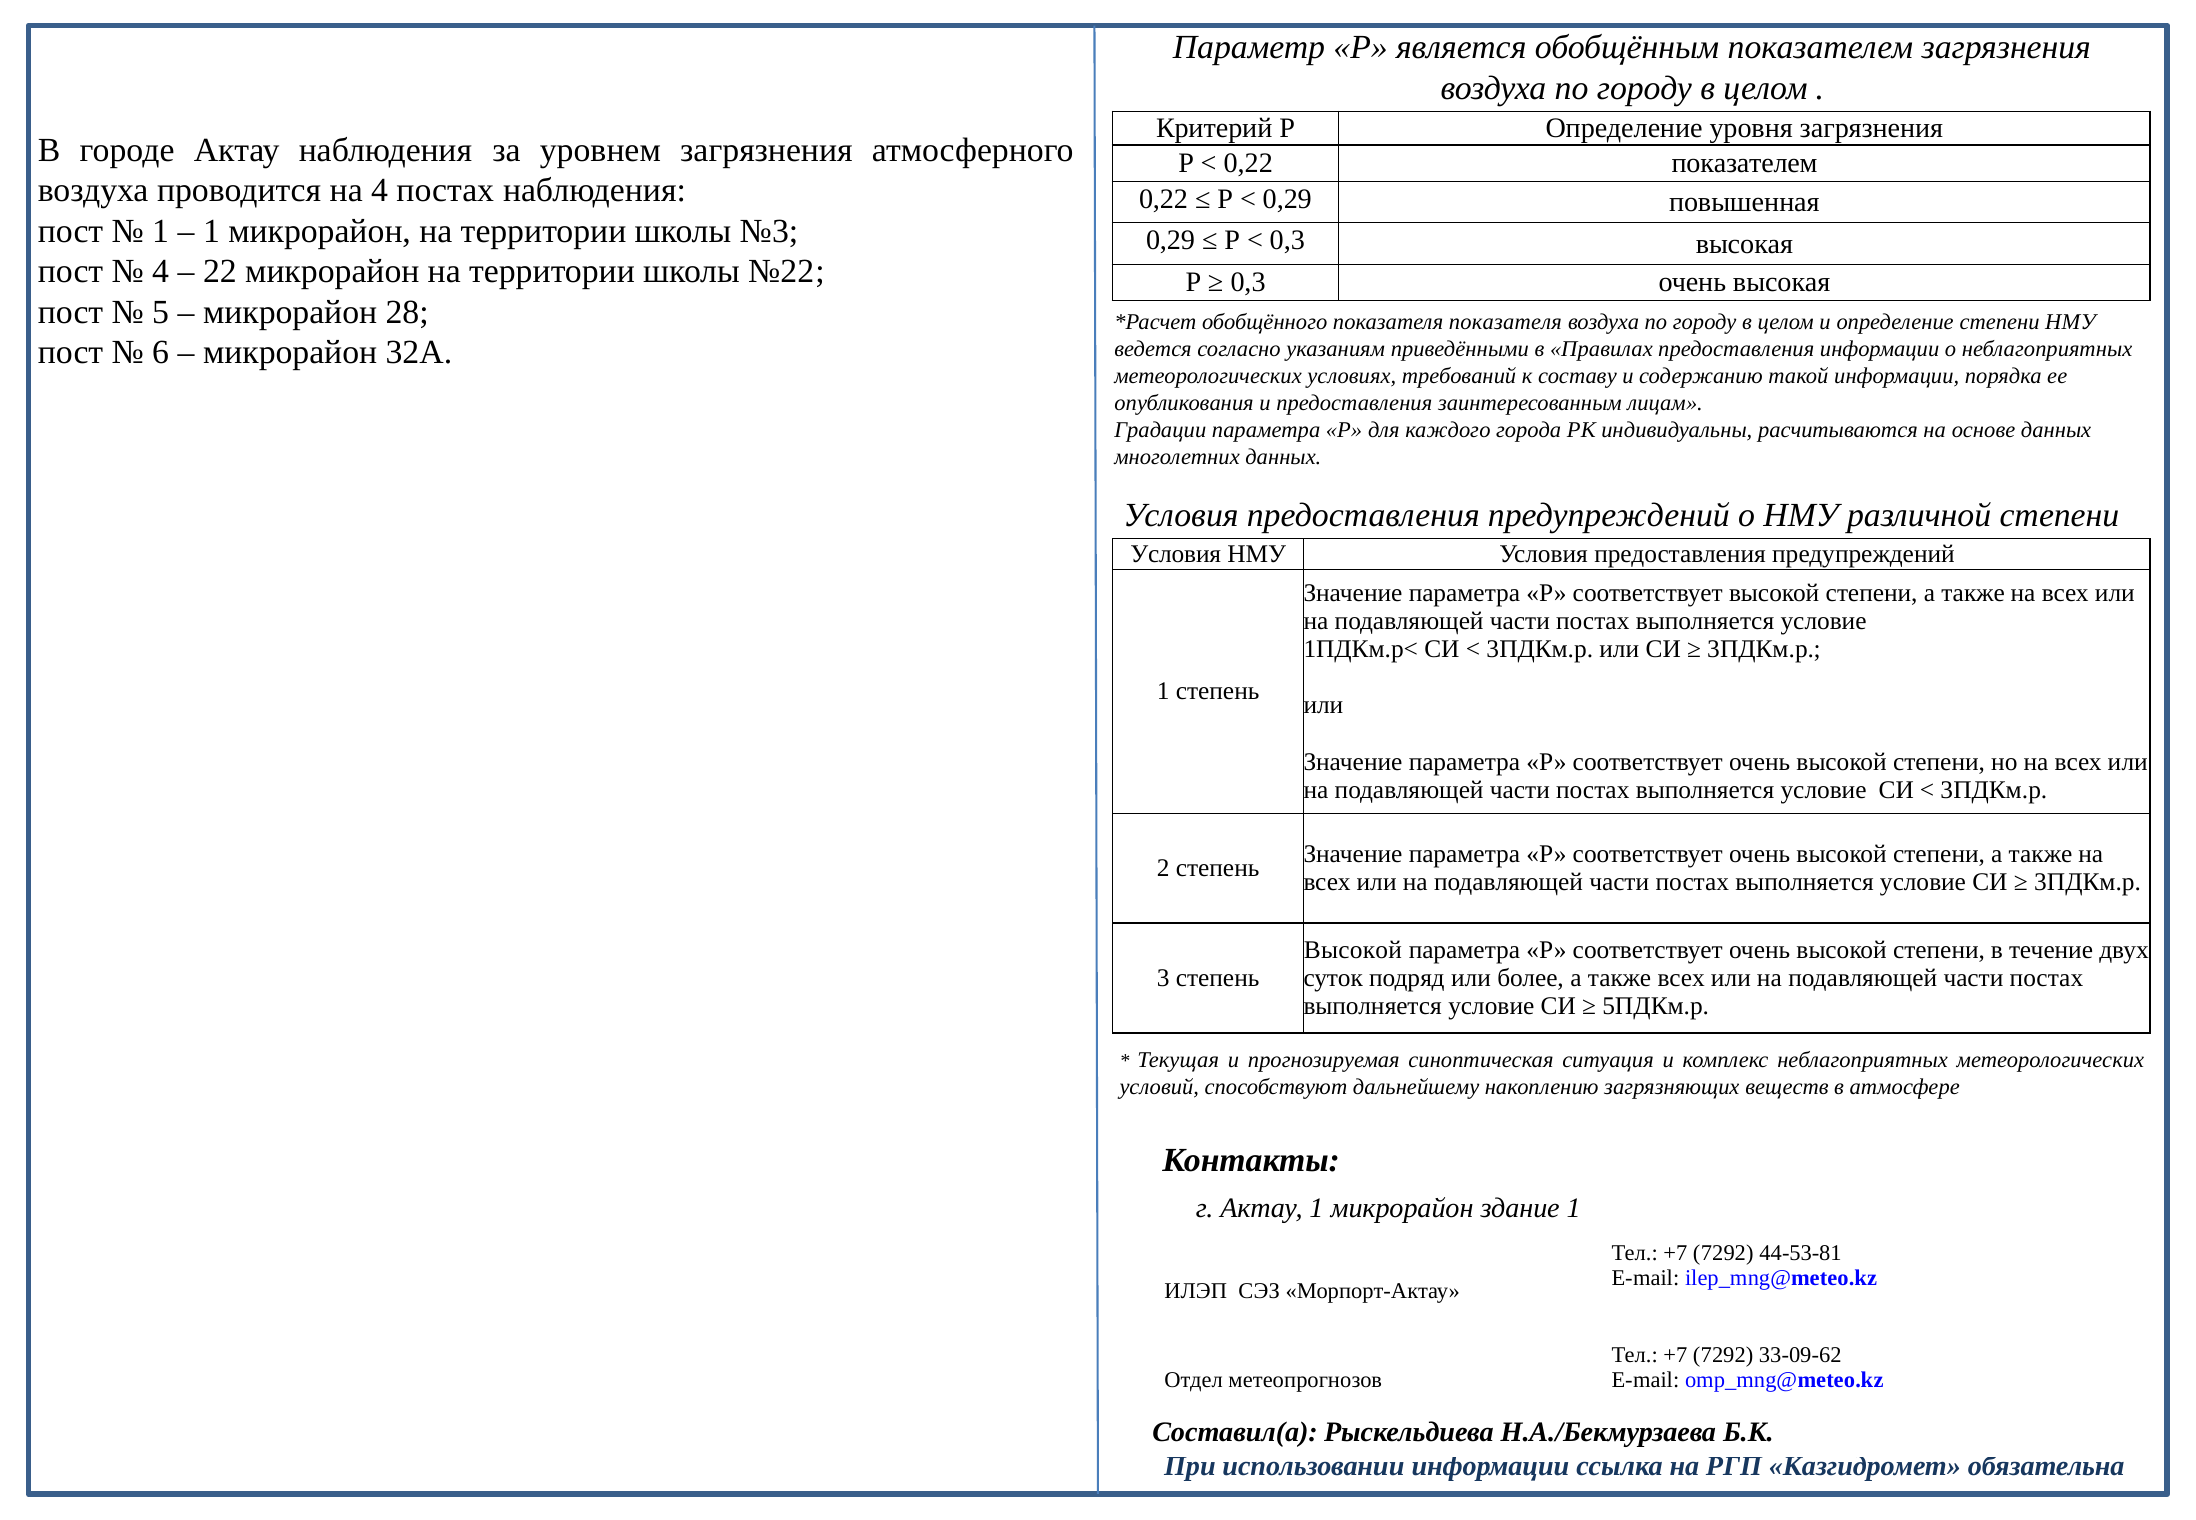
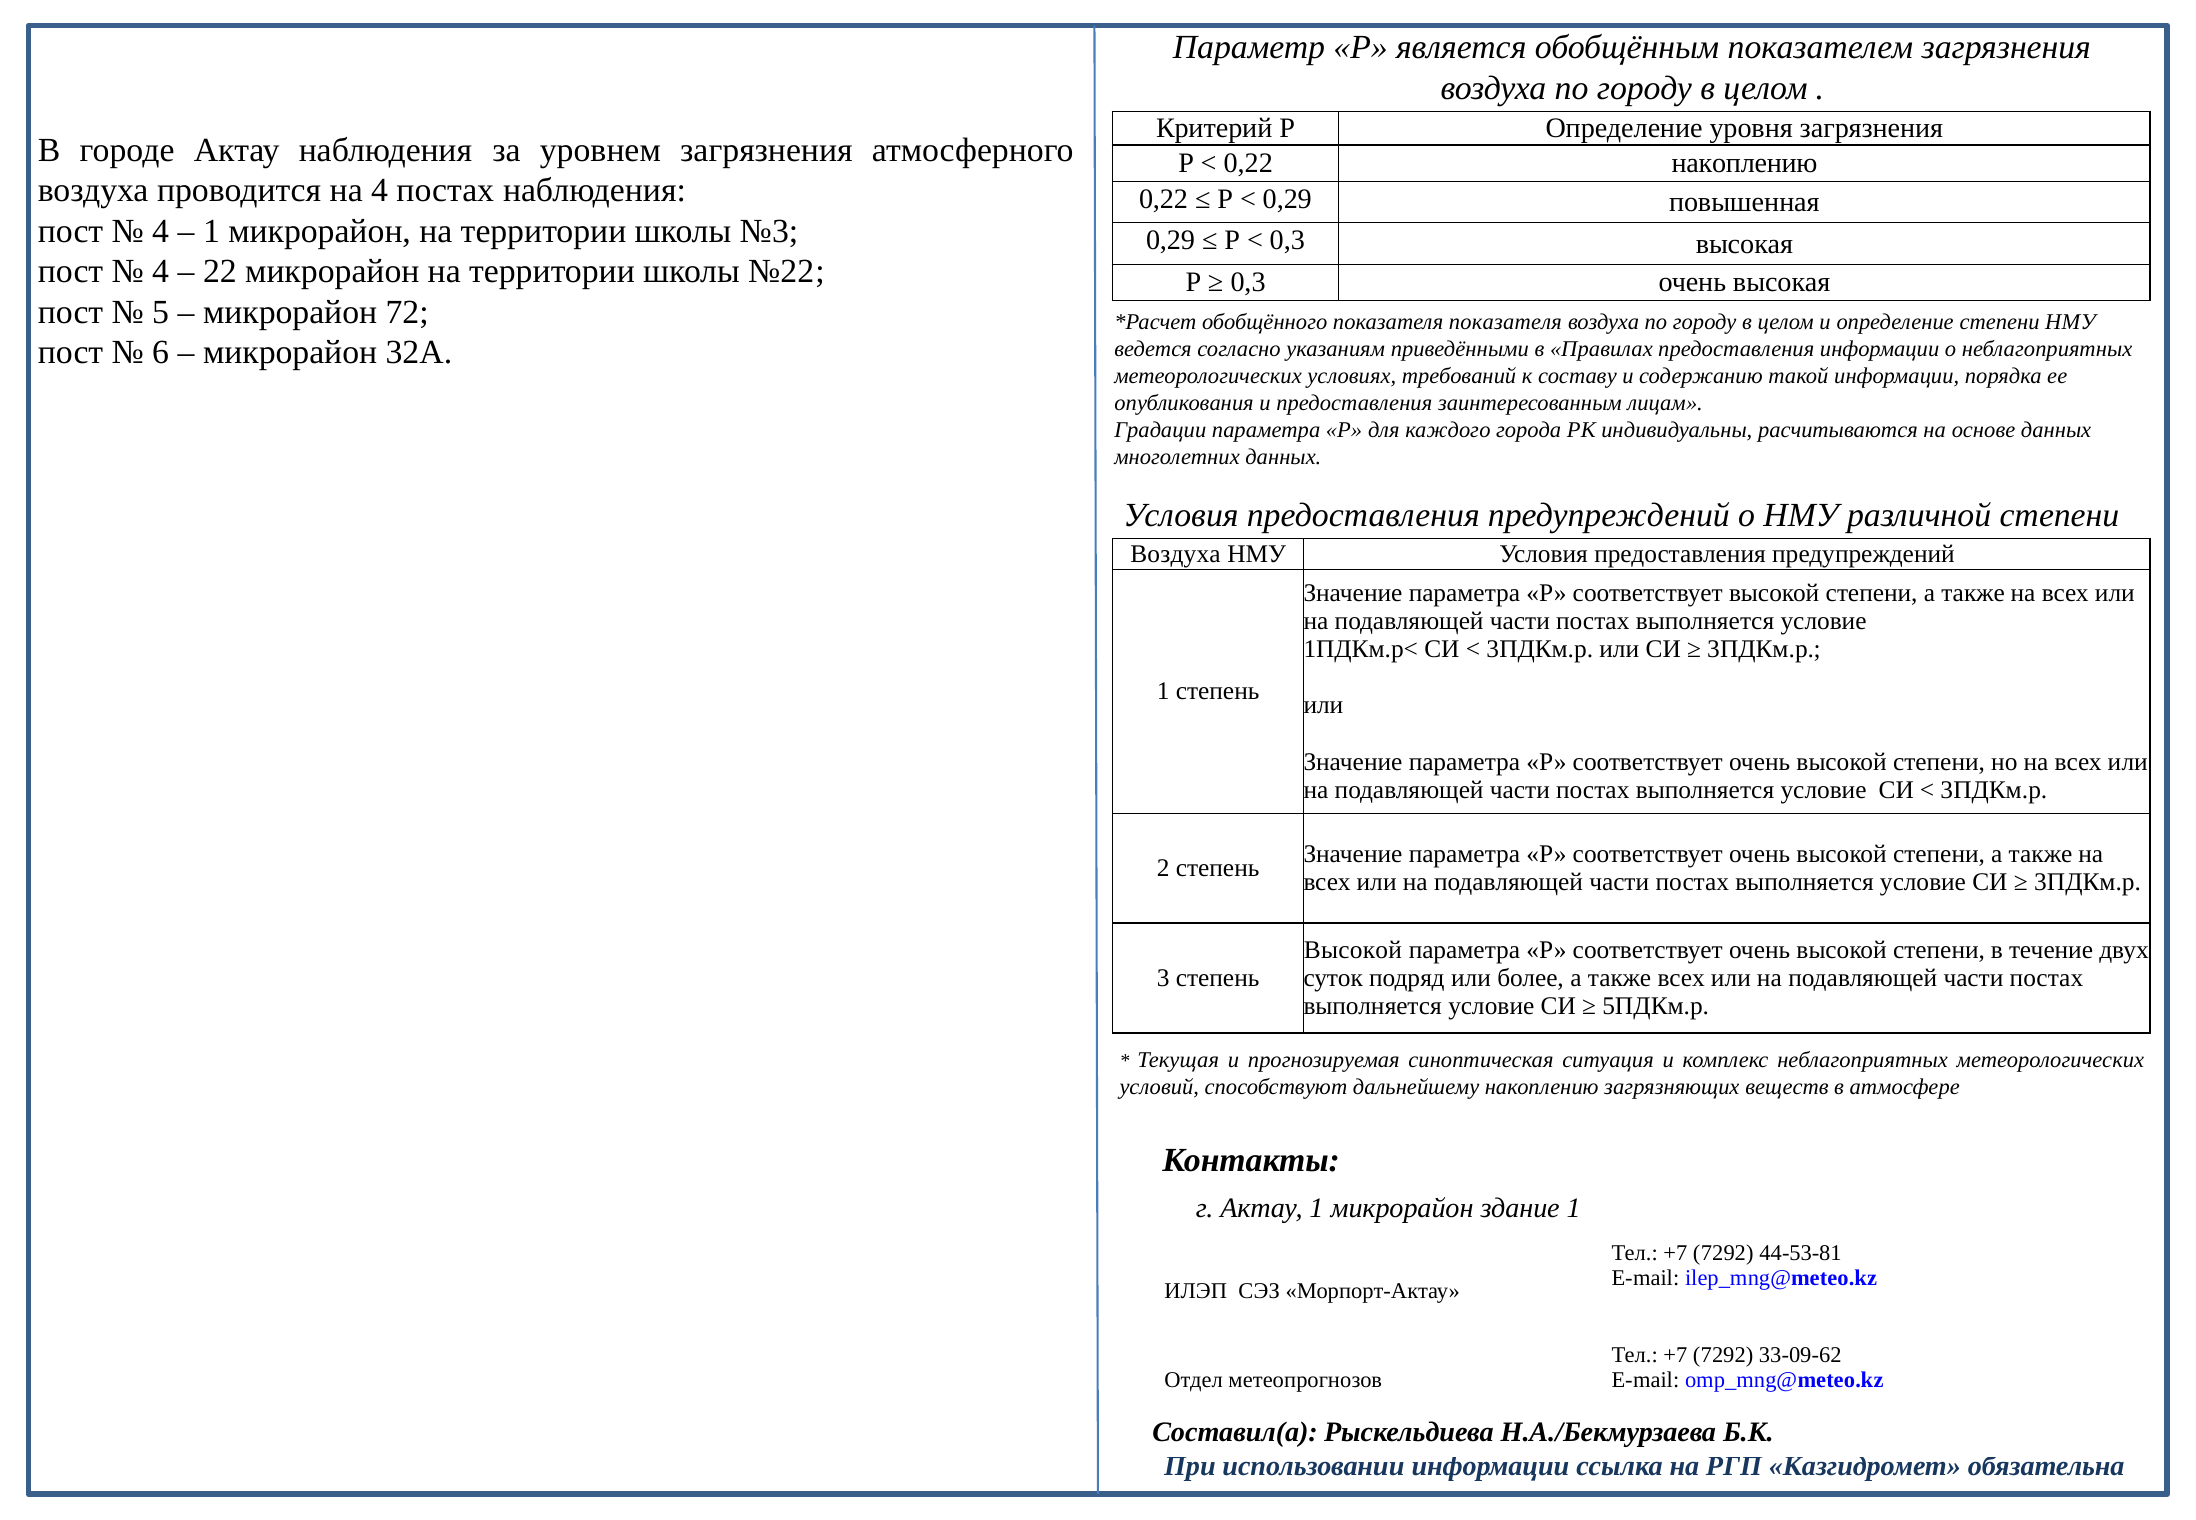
0,22 показателем: показателем -> накоплению (1745, 163)
1: 1 -> 4 (161, 231)
28: 28 -> 72 (407, 312)
Условия: Условия -> Воздуха (1176, 554)
